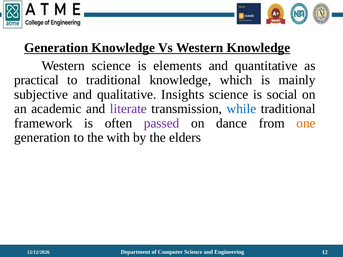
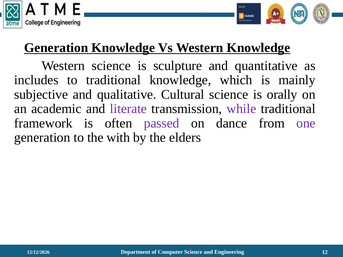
elements: elements -> sculpture (178, 66)
practical: practical -> includes (36, 80)
Insights: Insights -> Cultural (183, 95)
social: social -> orally (282, 95)
while colour: blue -> purple (241, 109)
one colour: orange -> purple (306, 123)
